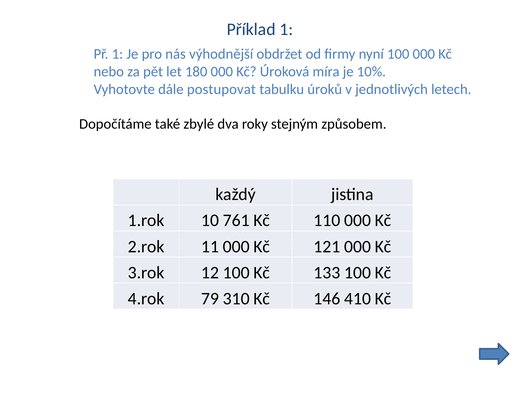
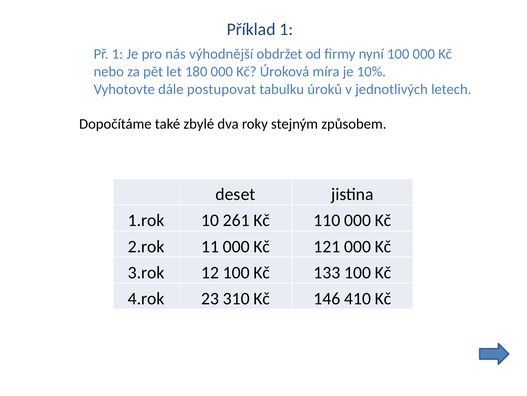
každý: každý -> deset (235, 194)
761: 761 -> 261 (236, 220)
79: 79 -> 23 (210, 298)
